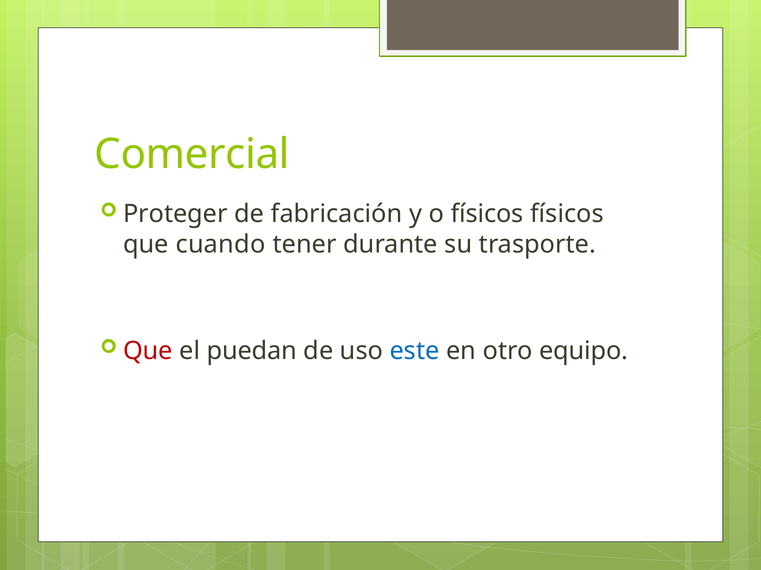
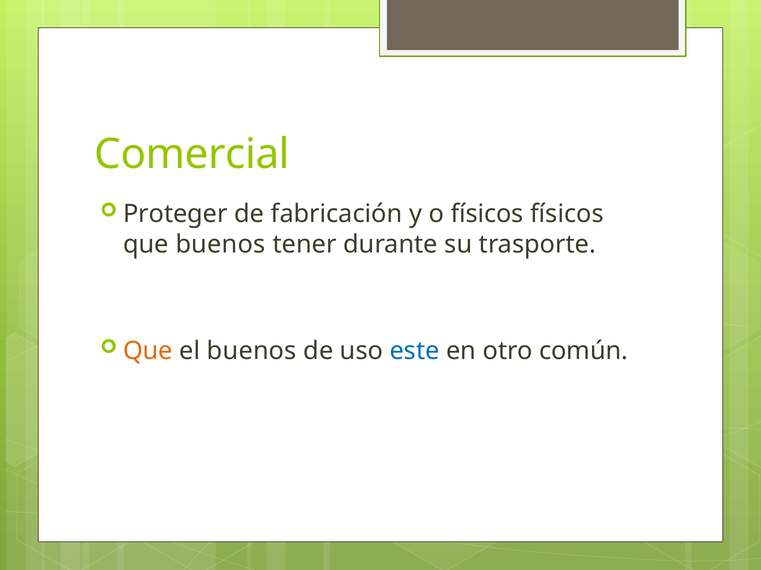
que cuando: cuando -> buenos (221, 245)
Que colour: red -> orange (148, 351)
el puedan: puedan -> buenos (252, 351)
equipo: equipo -> común (584, 351)
